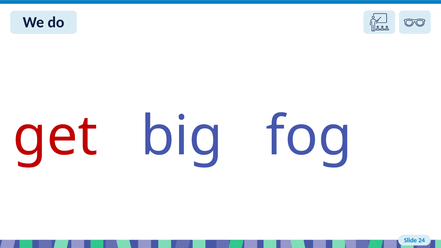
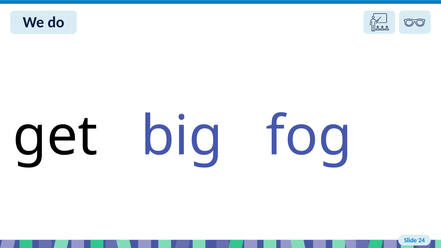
get colour: red -> black (55, 136)
